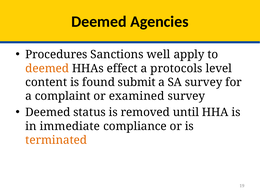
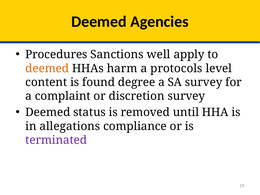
effect: effect -> harm (122, 68)
submit: submit -> degree (137, 82)
examined: examined -> discretion (137, 96)
immediate: immediate -> allegations (70, 126)
terminated colour: orange -> purple (56, 140)
